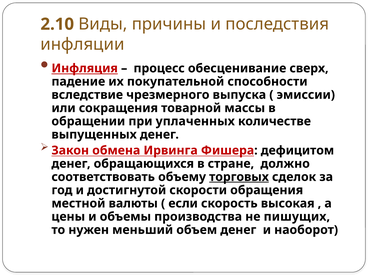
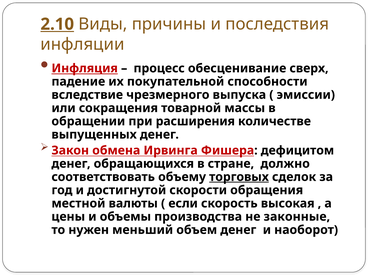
2.10 underline: none -> present (57, 24)
уплаченных: уплаченных -> расширения (195, 121)
пишущих: пишущих -> законные (297, 217)
